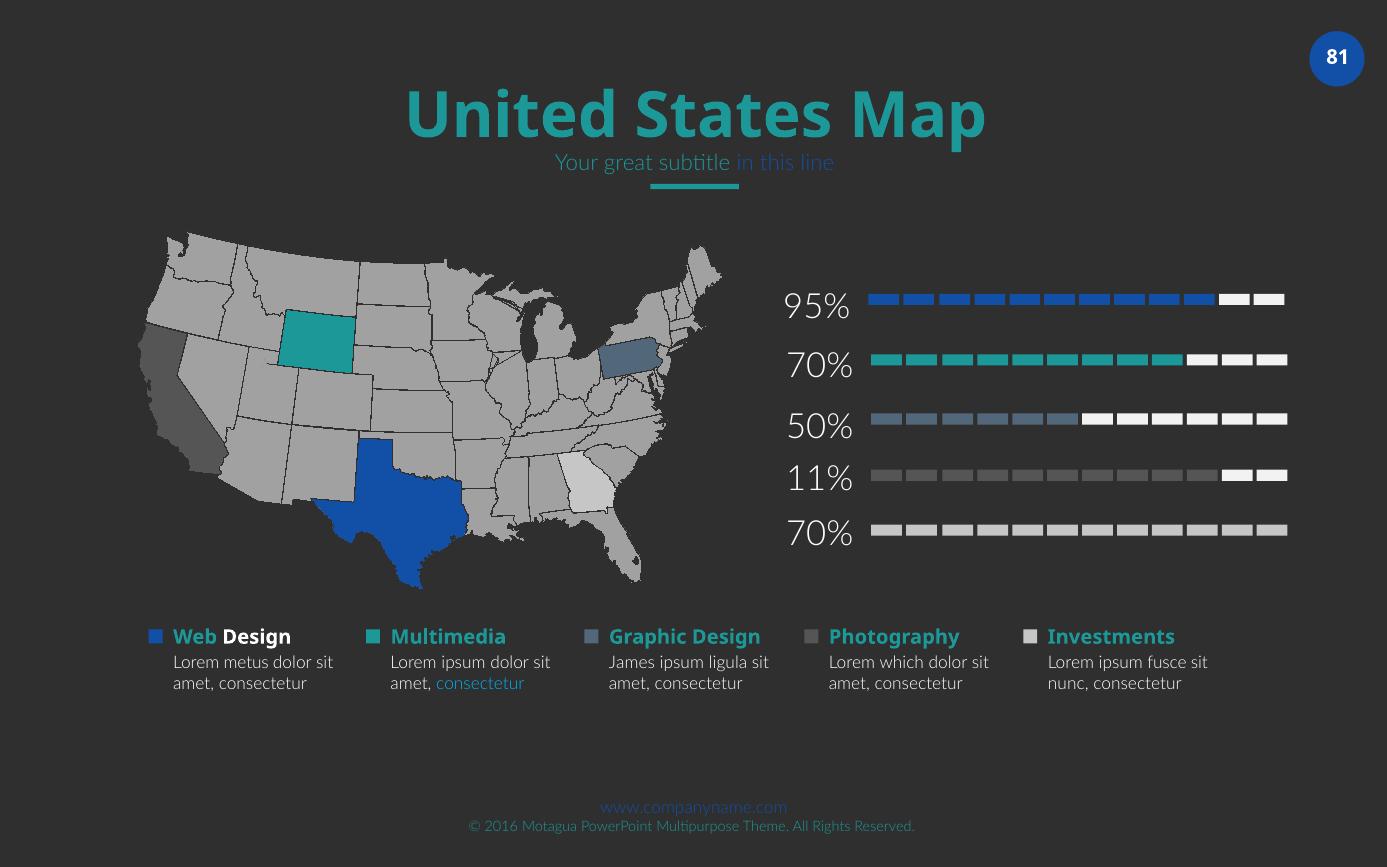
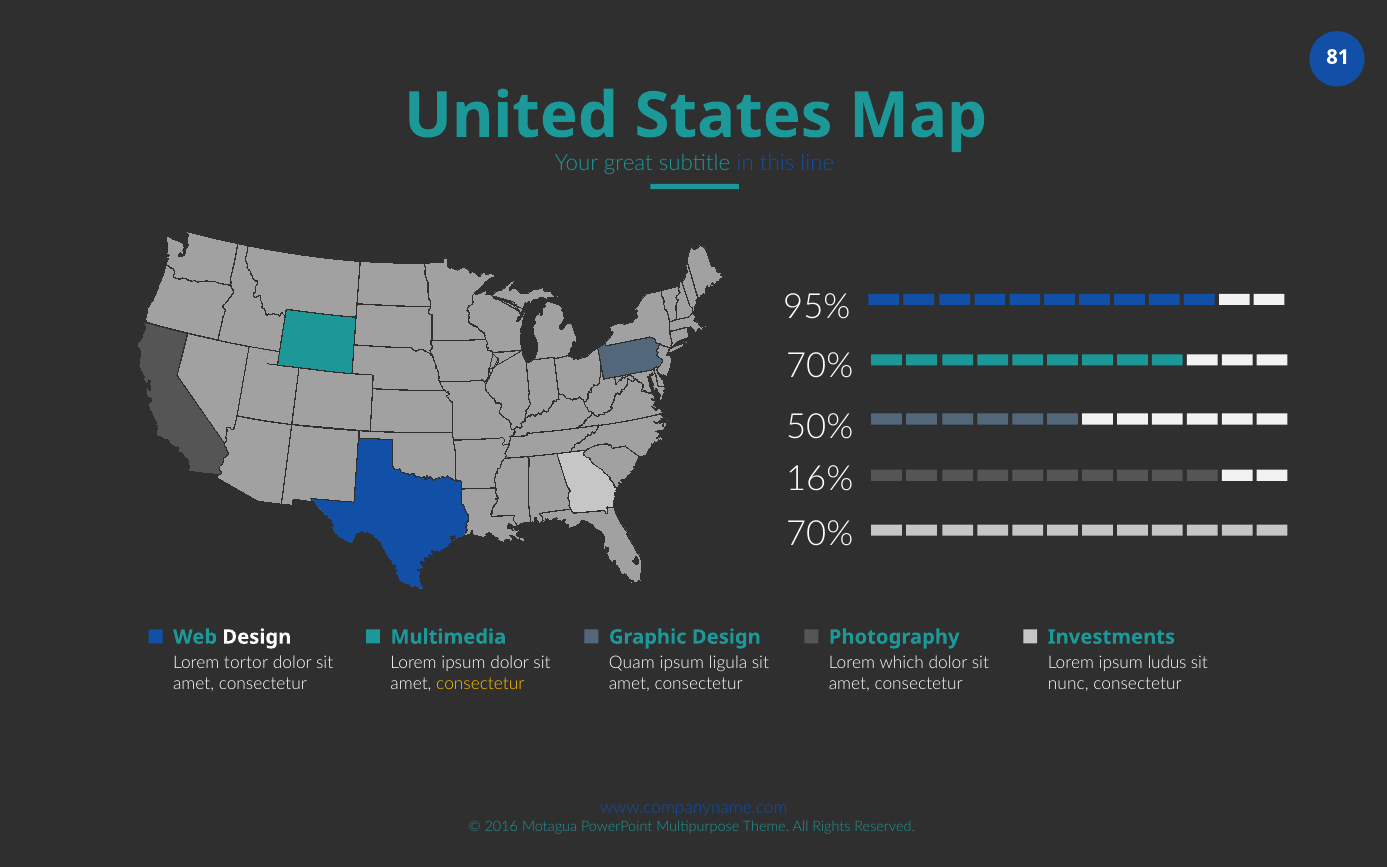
11%: 11% -> 16% (820, 479)
metus: metus -> tortor (246, 663)
James: James -> Quam (632, 663)
fusce: fusce -> ludus (1167, 663)
consectetur colour: light blue -> yellow (480, 684)
